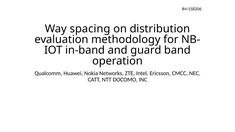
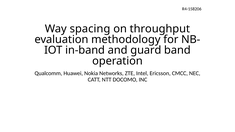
distribution: distribution -> throughput (160, 29)
